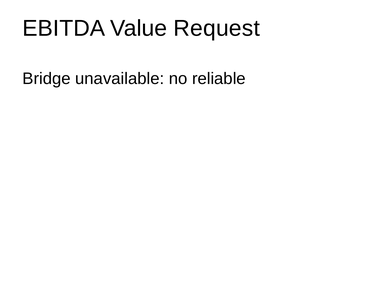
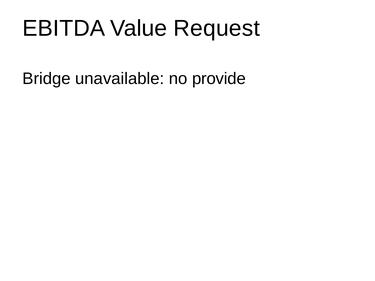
reliable: reliable -> provide (219, 79)
